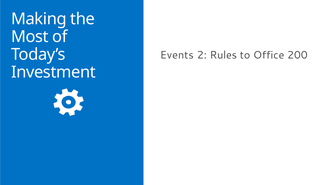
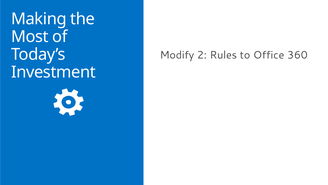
Events: Events -> Modify (177, 55)
200: 200 -> 360 (297, 55)
